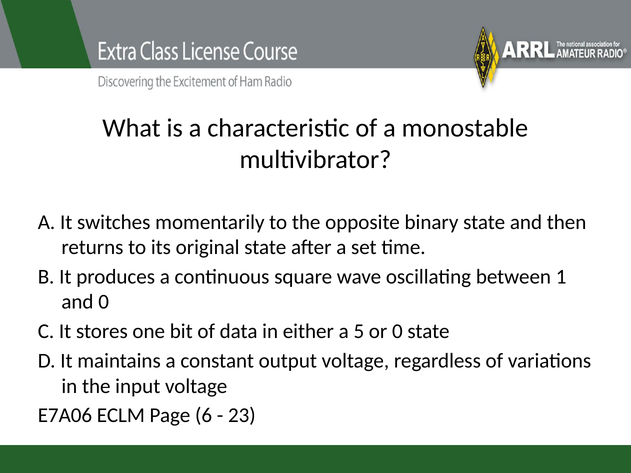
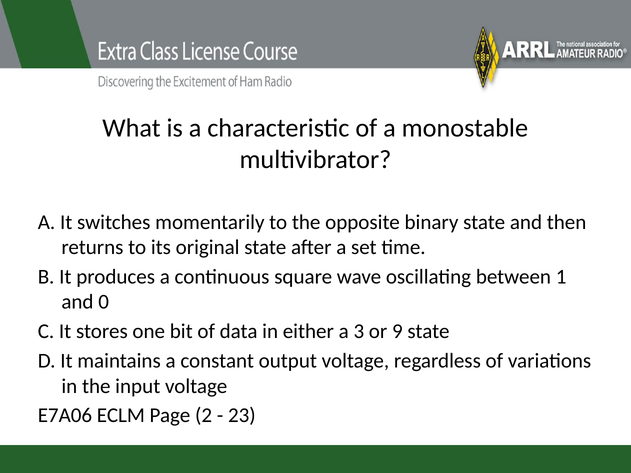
5: 5 -> 3 (359, 332)
or 0: 0 -> 9 (397, 332)
6: 6 -> 2 (204, 416)
